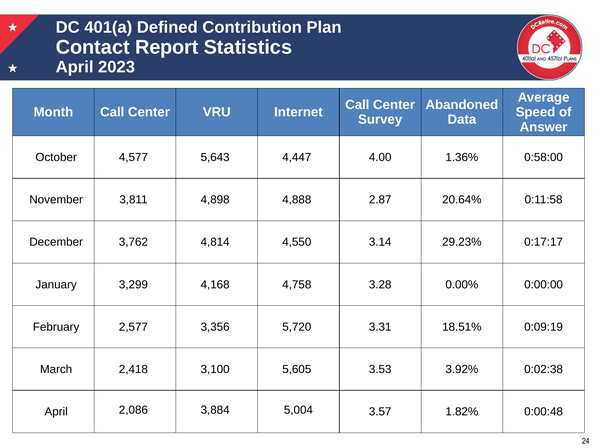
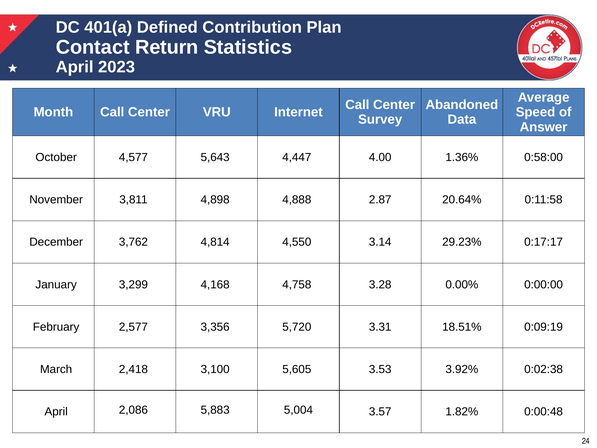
Report: Report -> Return (167, 47)
3,884: 3,884 -> 5,883 (215, 410)
